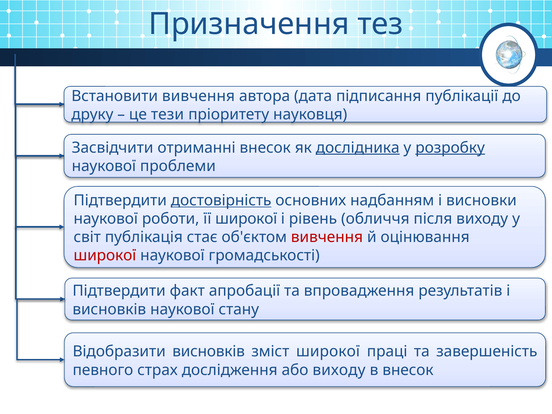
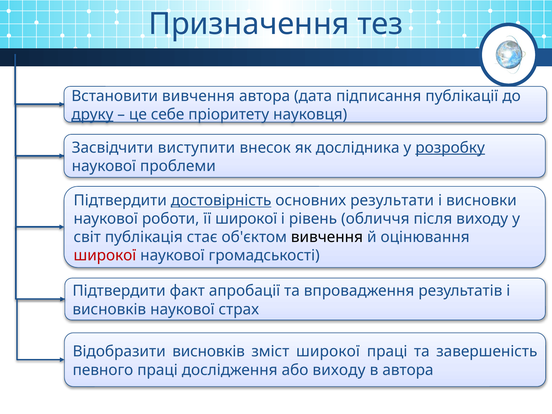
друку underline: none -> present (92, 115)
тези: тези -> себе (168, 115)
отриманні: отриманні -> виступити (196, 148)
дослідника underline: present -> none (358, 148)
надбанням: надбанням -> результати (392, 200)
вивчення colour: red -> black (327, 237)
стану: стану -> страх (239, 309)
певного страх: страх -> праці (158, 370)
в внесок: внесок -> автора (408, 370)
